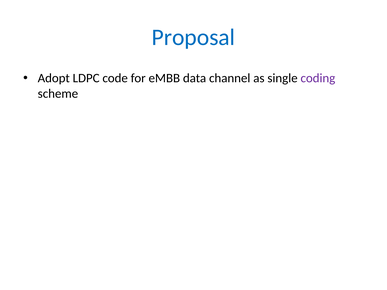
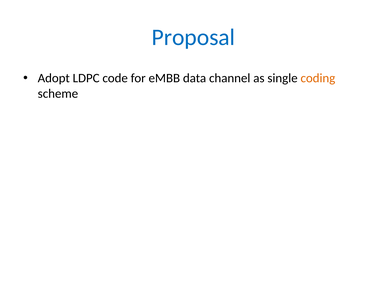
coding colour: purple -> orange (318, 78)
